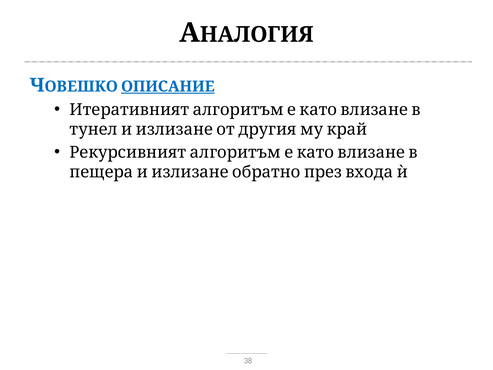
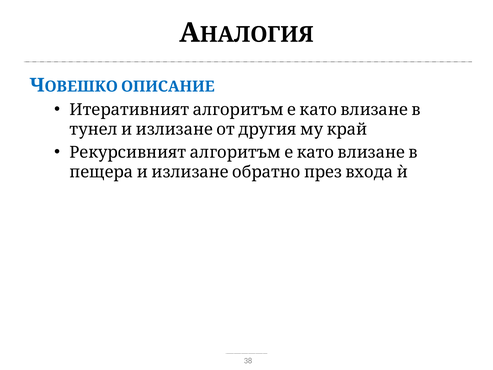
ОПИСАНИЕ underline: present -> none (168, 86)
